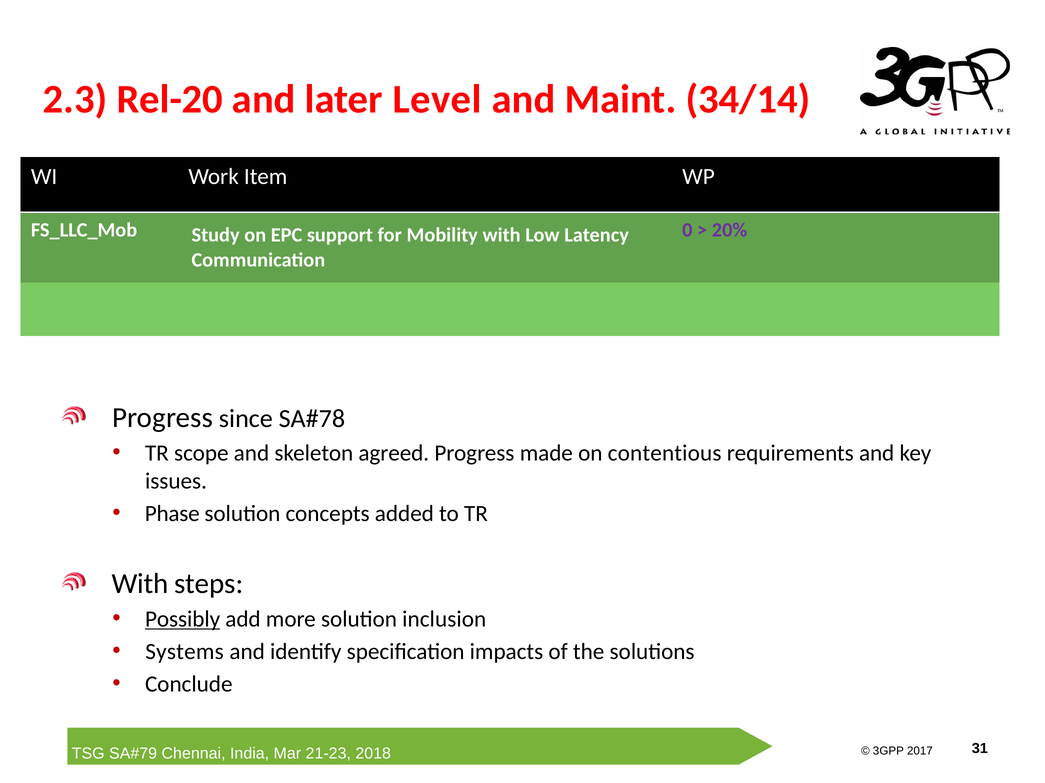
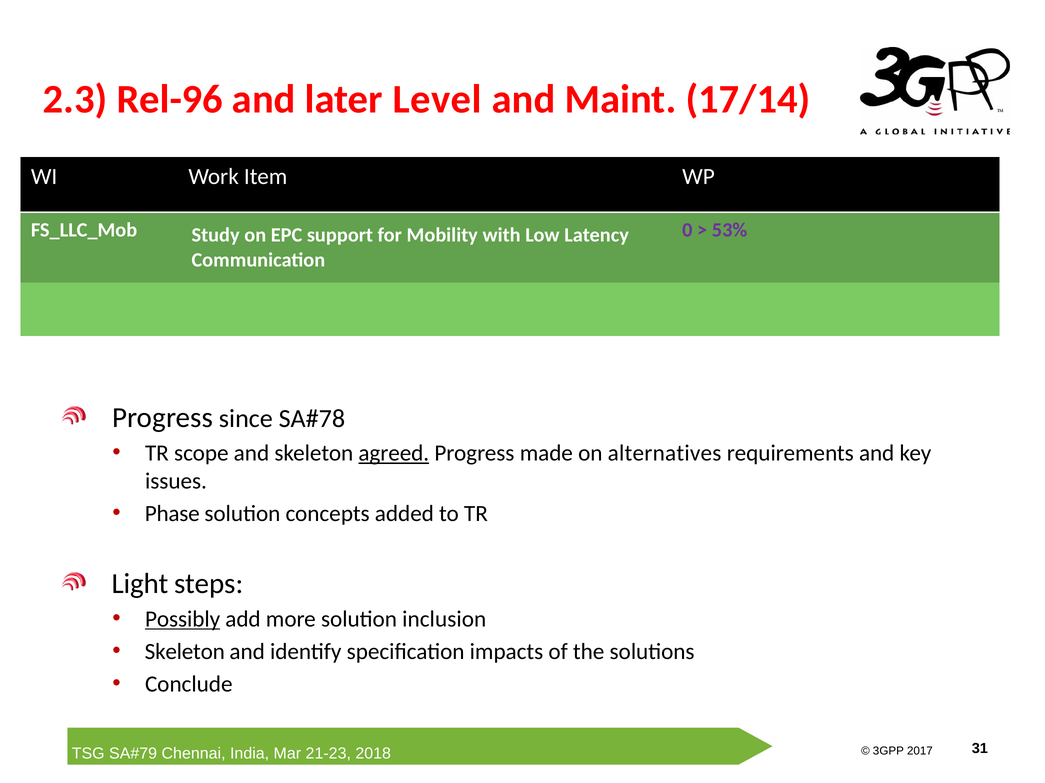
Rel-20: Rel-20 -> Rel-96 (170, 100)
34/14: 34/14 -> 17/14 (748, 100)
20%: 20% -> 53% (730, 230)
agreed underline: none -> present (394, 454)
contentious: contentious -> alternatives (665, 454)
With: With -> Light (140, 584)
Systems: Systems -> Skeleton (185, 652)
